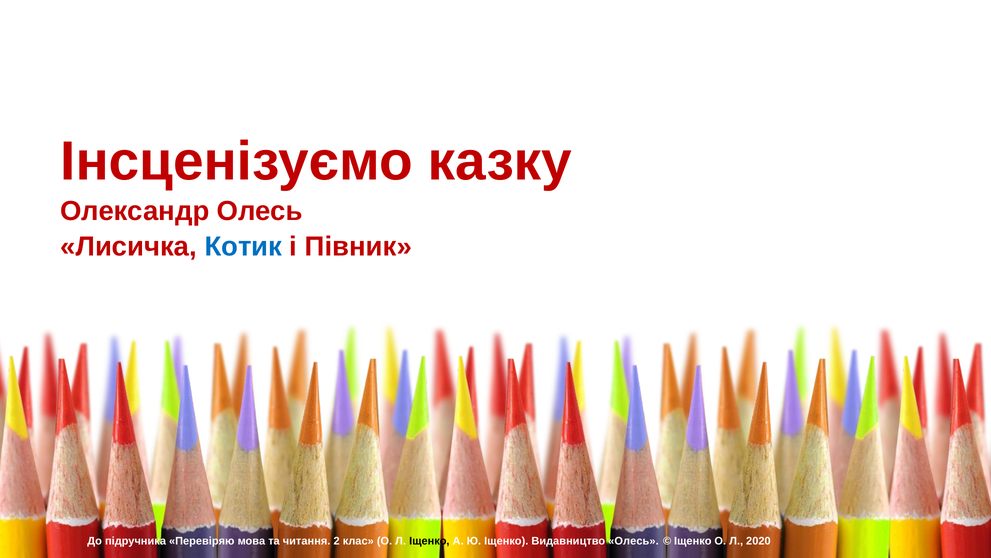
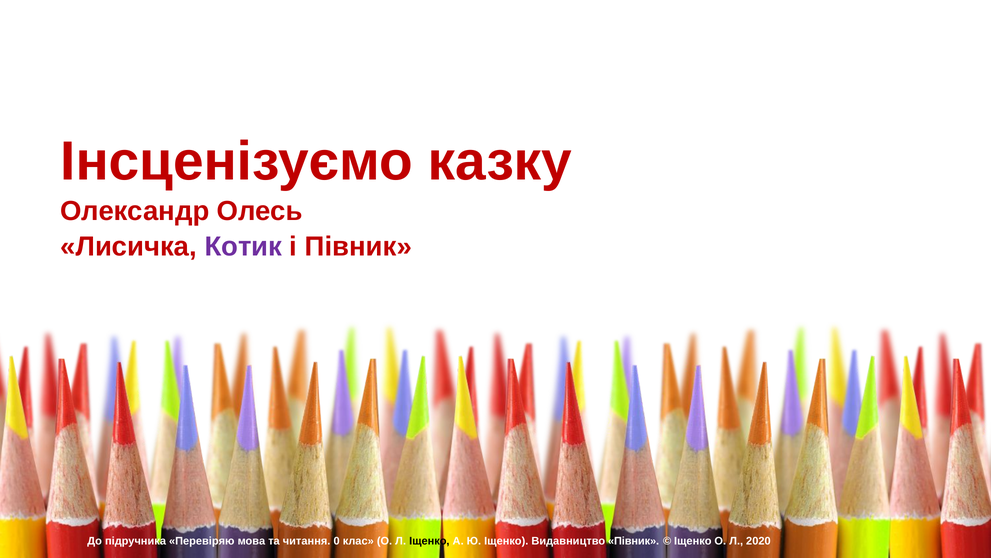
Котик colour: blue -> purple (243, 246)
2: 2 -> 0 (337, 541)
Видавництво Олесь: Олесь -> Півник (634, 541)
